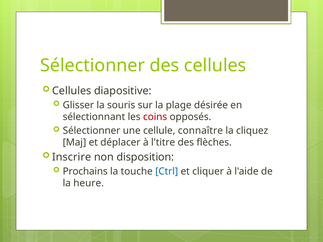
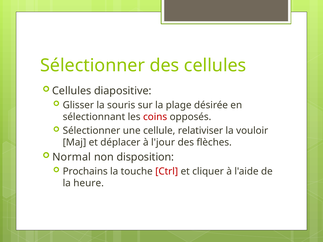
connaître: connaître -> relativiser (200, 131)
cliquez: cliquez -> vouloir (252, 131)
l'titre: l'titre -> l'jour (163, 143)
Inscrire: Inscrire -> Normal (72, 157)
Ctrl colour: blue -> red (167, 172)
